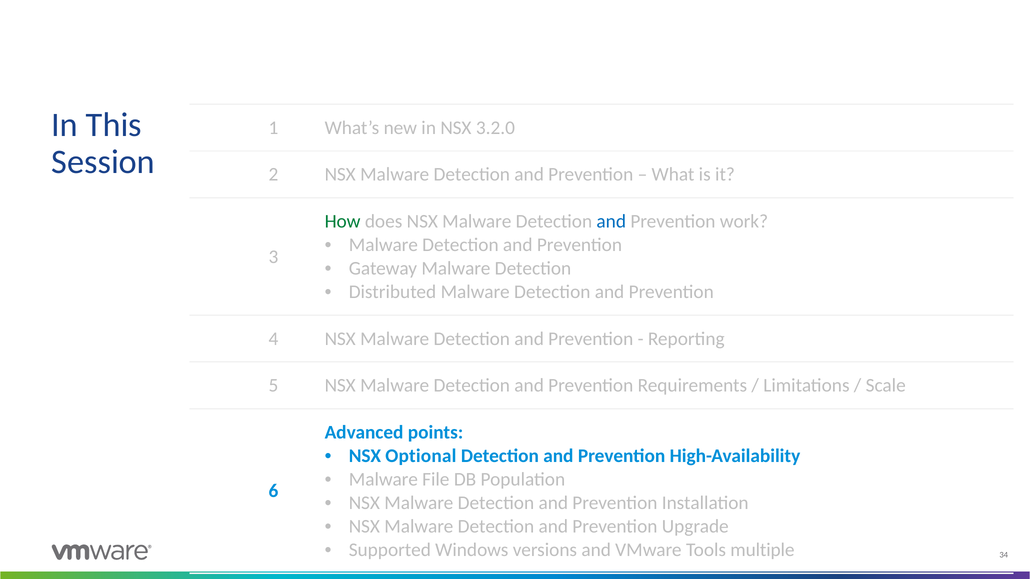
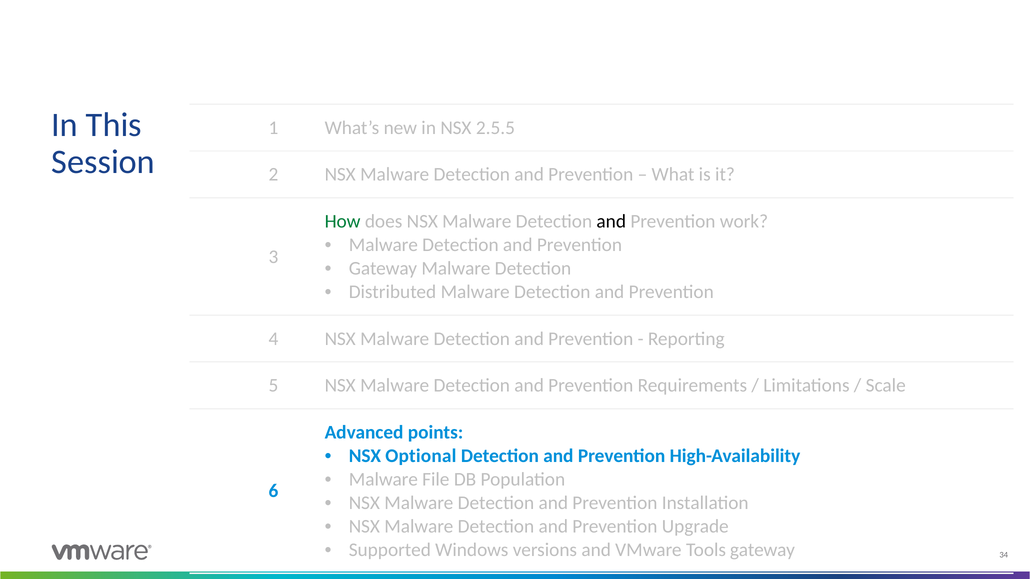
3.2.0: 3.2.0 -> 2.5.5 (495, 128)
and colour: blue -> black (611, 221)
Tools multiple: multiple -> gateway (762, 550)
